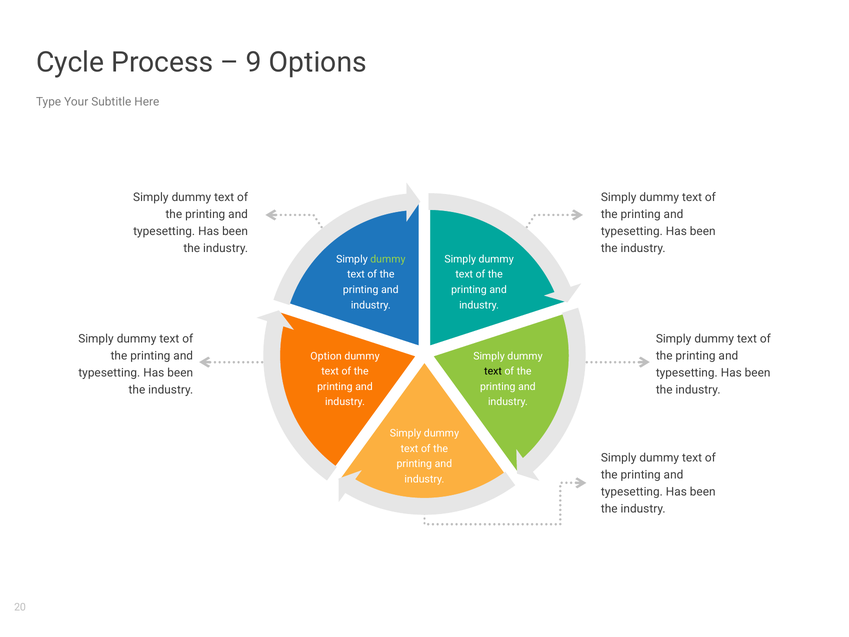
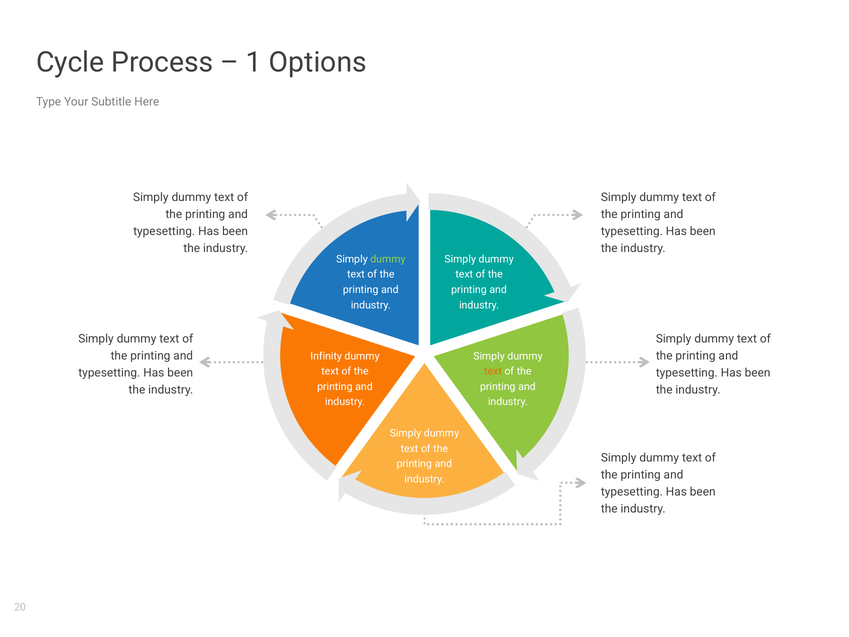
9: 9 -> 1 (254, 62)
Option: Option -> Infinity (326, 356)
text colour: black -> orange (493, 371)
